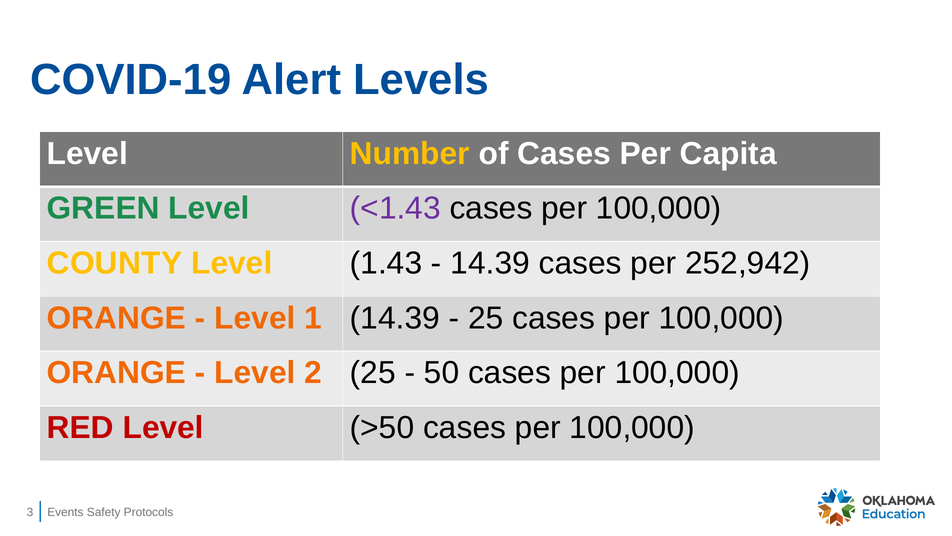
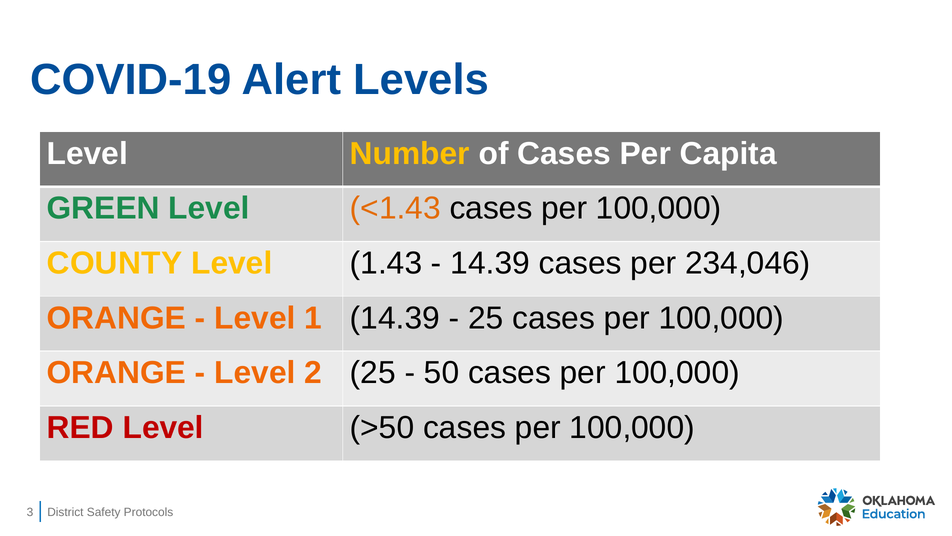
<1.43 colour: purple -> orange (395, 208)
252,942: 252,942 -> 234,046 (748, 263)
Events: Events -> District (65, 512)
